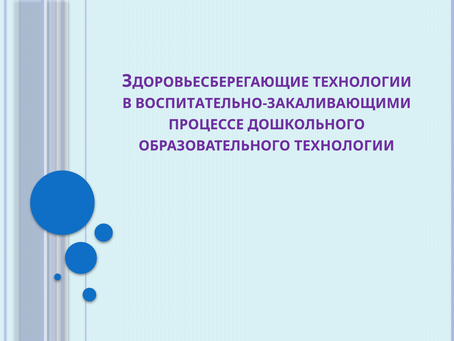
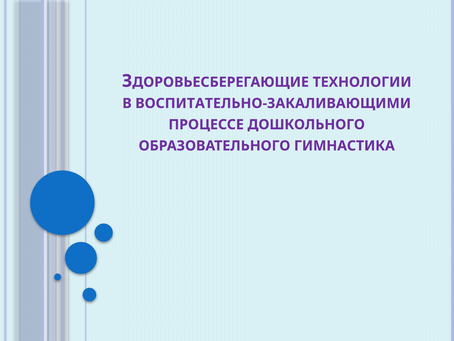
ОБРАЗОВАТЕЛЬНОГО ТЕХНОЛОГИИ: ТЕХНОЛОГИИ -> ГИМНАСТИКА (344, 146)
